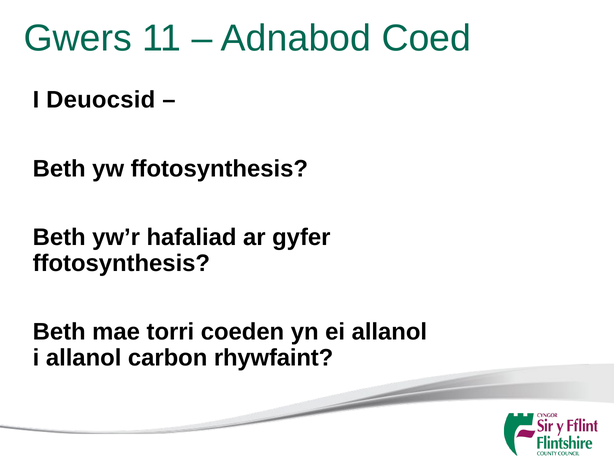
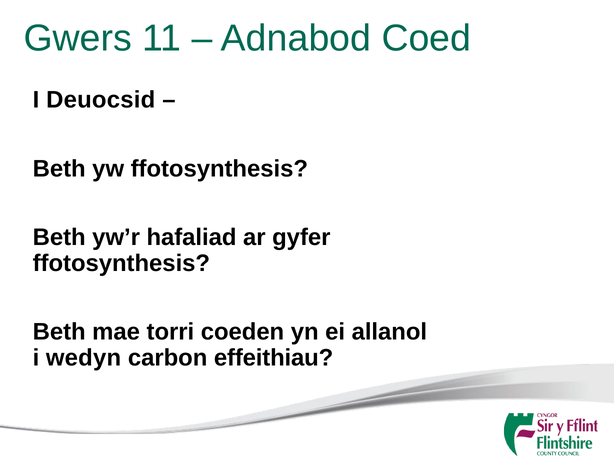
i allanol: allanol -> wedyn (84, 357)
rhywfaint: rhywfaint -> effeithiau (274, 357)
